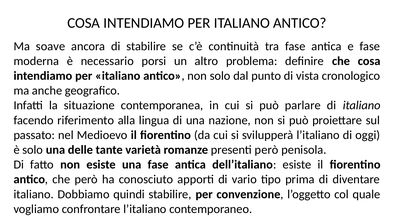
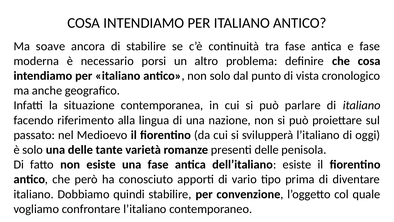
presenti però: però -> delle (267, 150)
